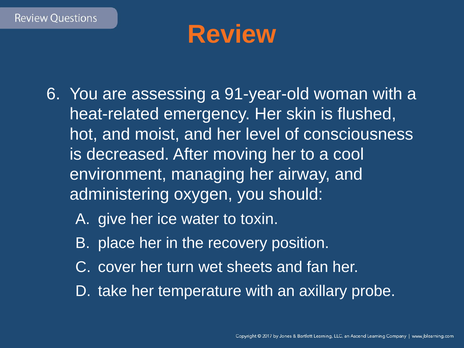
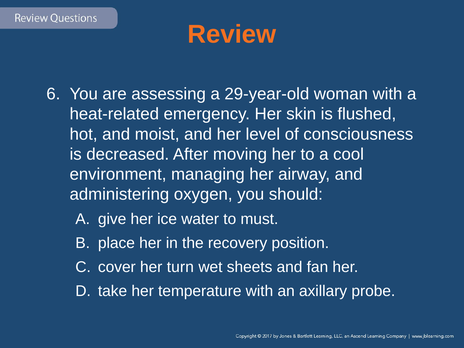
91-year-old: 91-year-old -> 29-year-old (267, 94)
toxin: toxin -> must (259, 219)
